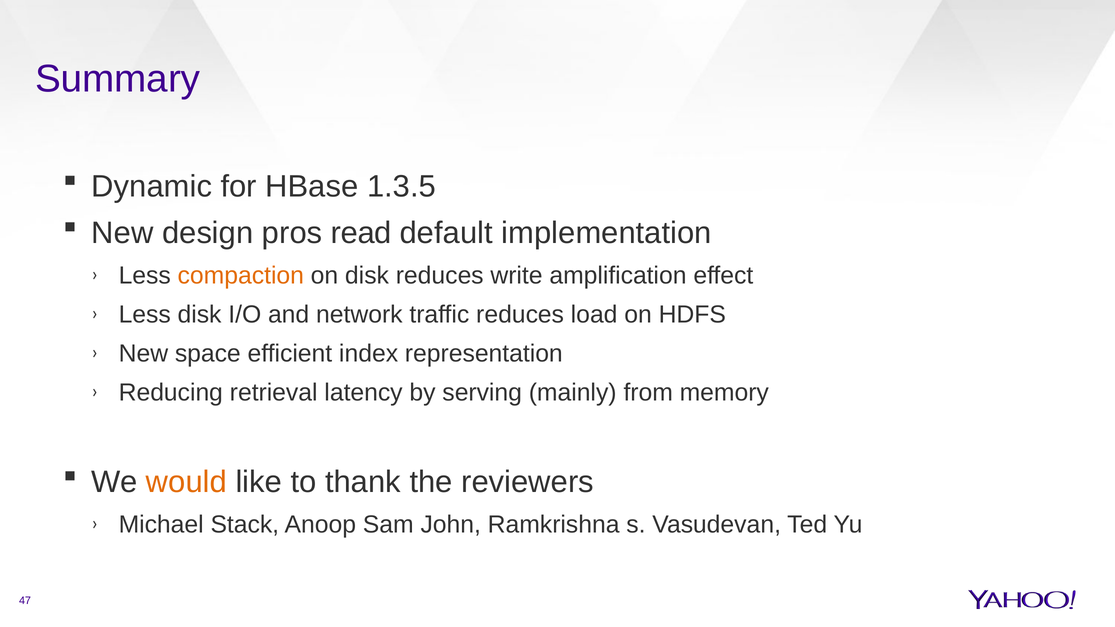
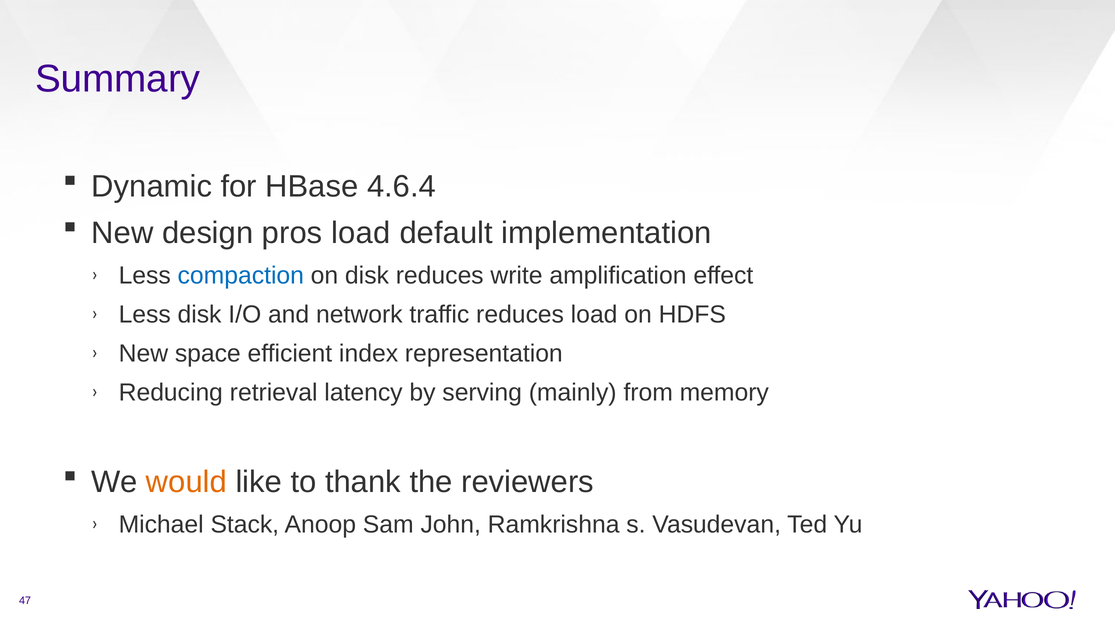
1.3.5: 1.3.5 -> 4.6.4 (402, 187)
pros read: read -> load (361, 233)
compaction colour: orange -> blue (241, 276)
